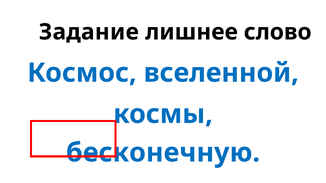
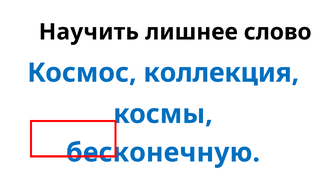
Задание: Задание -> Научить (89, 32)
вселенной: вселенной -> коллекция (221, 73)
